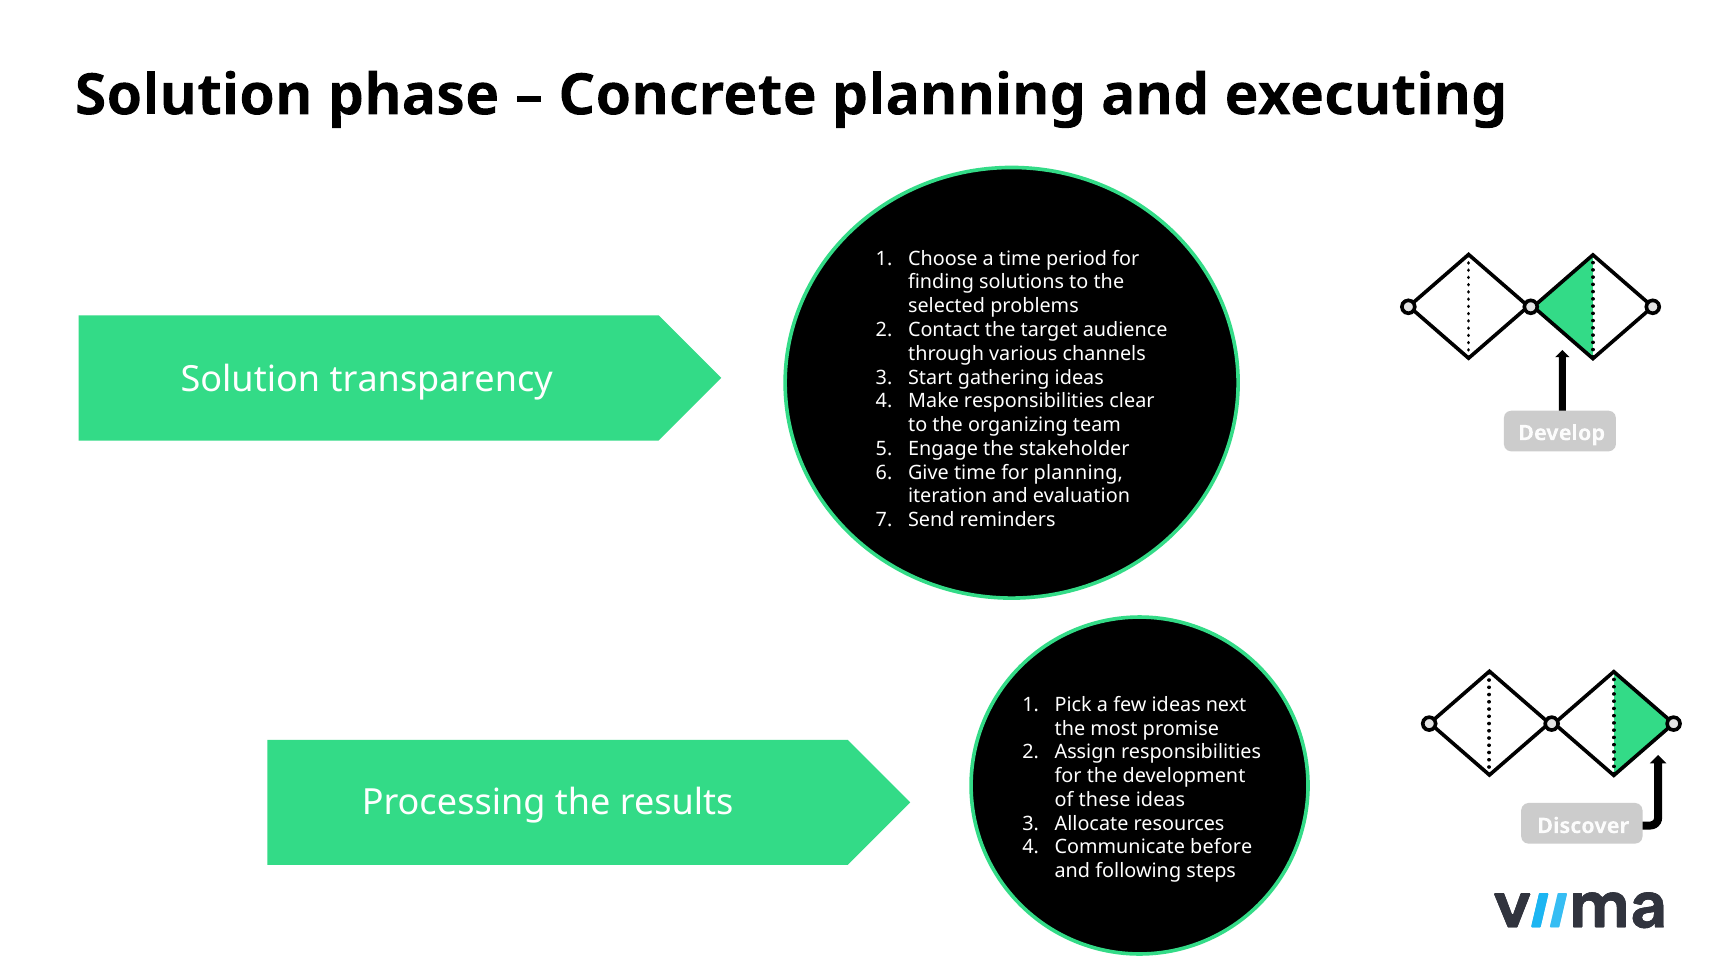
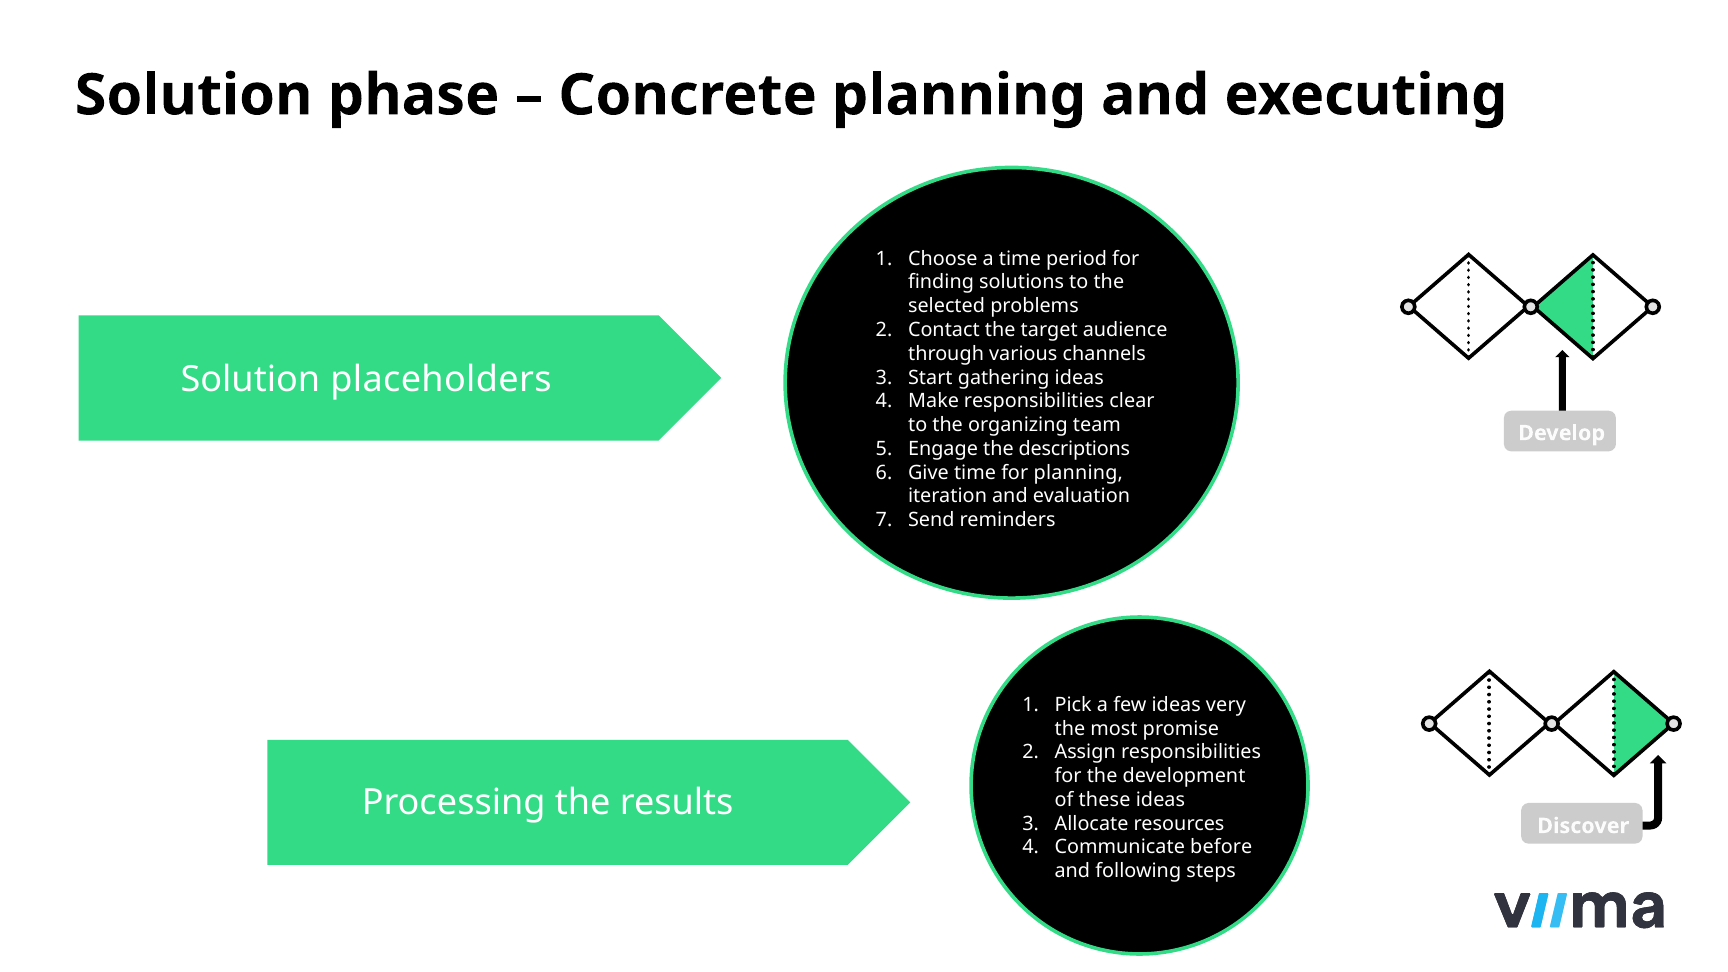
transparency: transparency -> placeholders (441, 380)
stakeholder: stakeholder -> descriptions (1074, 449)
next: next -> very (1226, 705)
